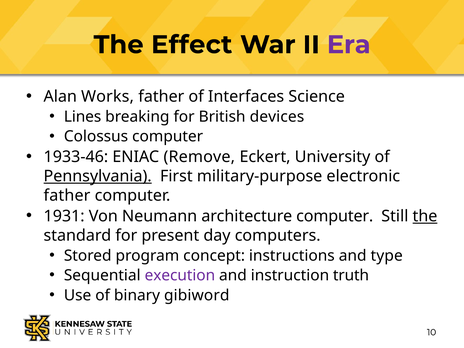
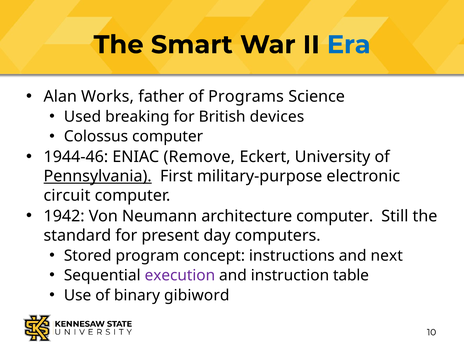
Effect: Effect -> Smart (192, 45)
Era colour: purple -> blue (349, 45)
Interfaces: Interfaces -> Programs (246, 96)
Lines: Lines -> Used (82, 117)
1933-46: 1933-46 -> 1944-46 (76, 157)
father: father -> circuit (67, 195)
1931: 1931 -> 1942 (64, 216)
the underline: present -> none (425, 216)
type: type -> next (387, 256)
truth: truth -> table (351, 275)
